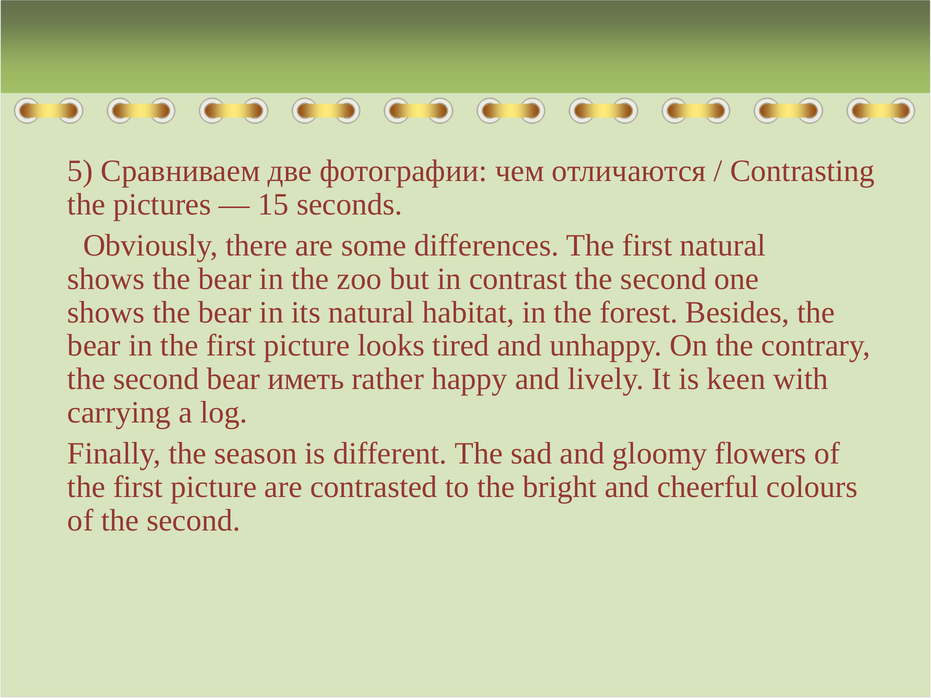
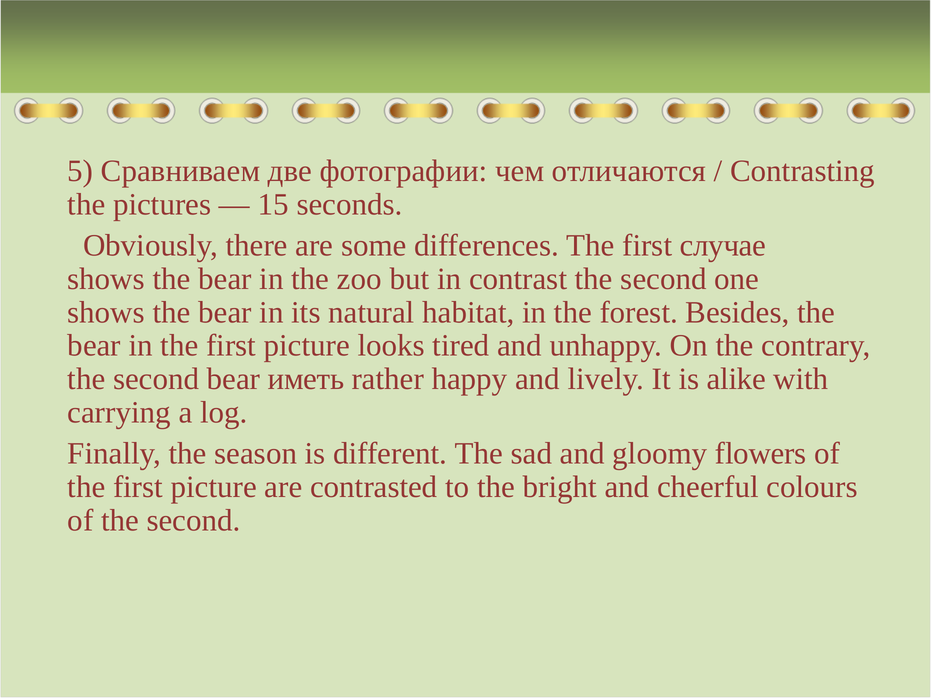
first natural: natural -> случае (723, 245)
keen: keen -> alike (736, 379)
